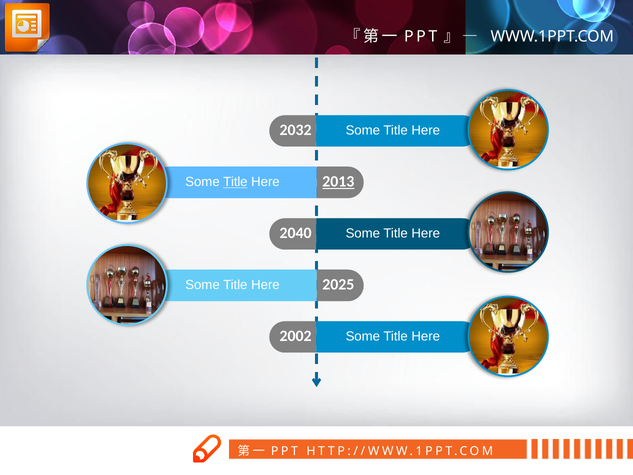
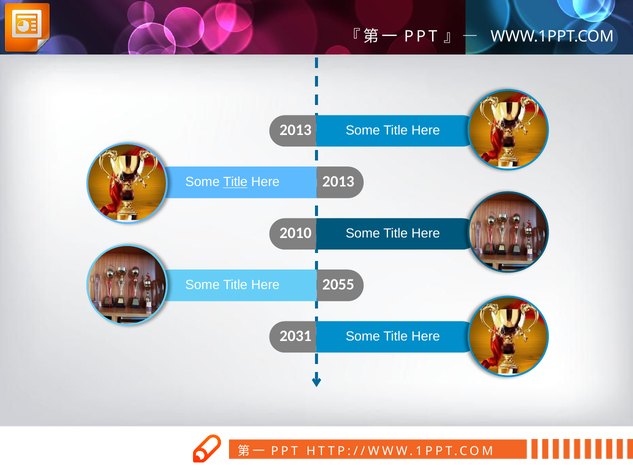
2032: 2032 -> 2013 (296, 130)
2013 underline: present -> none (338, 182)
2040: 2040 -> 2010 (296, 233)
2025: 2025 -> 2055 (338, 284)
2002: 2002 -> 2031 (296, 336)
